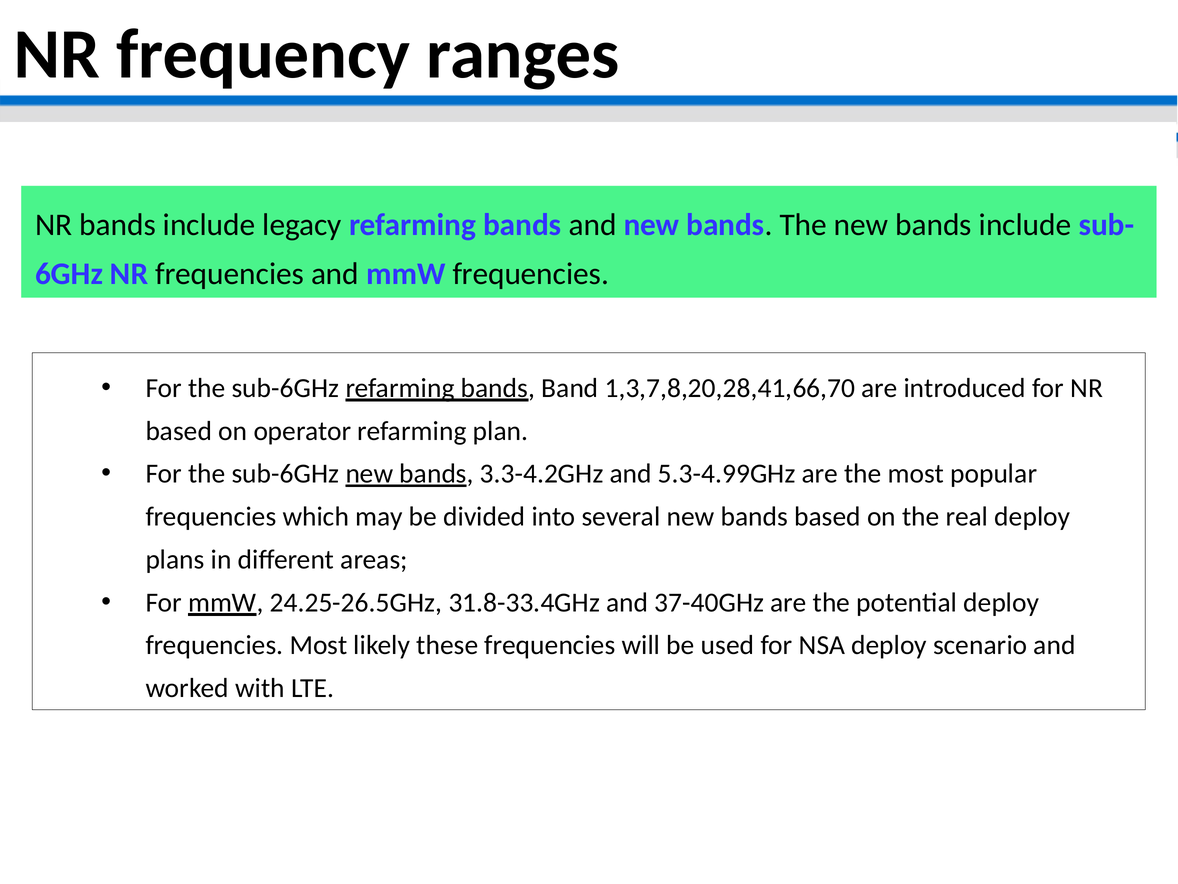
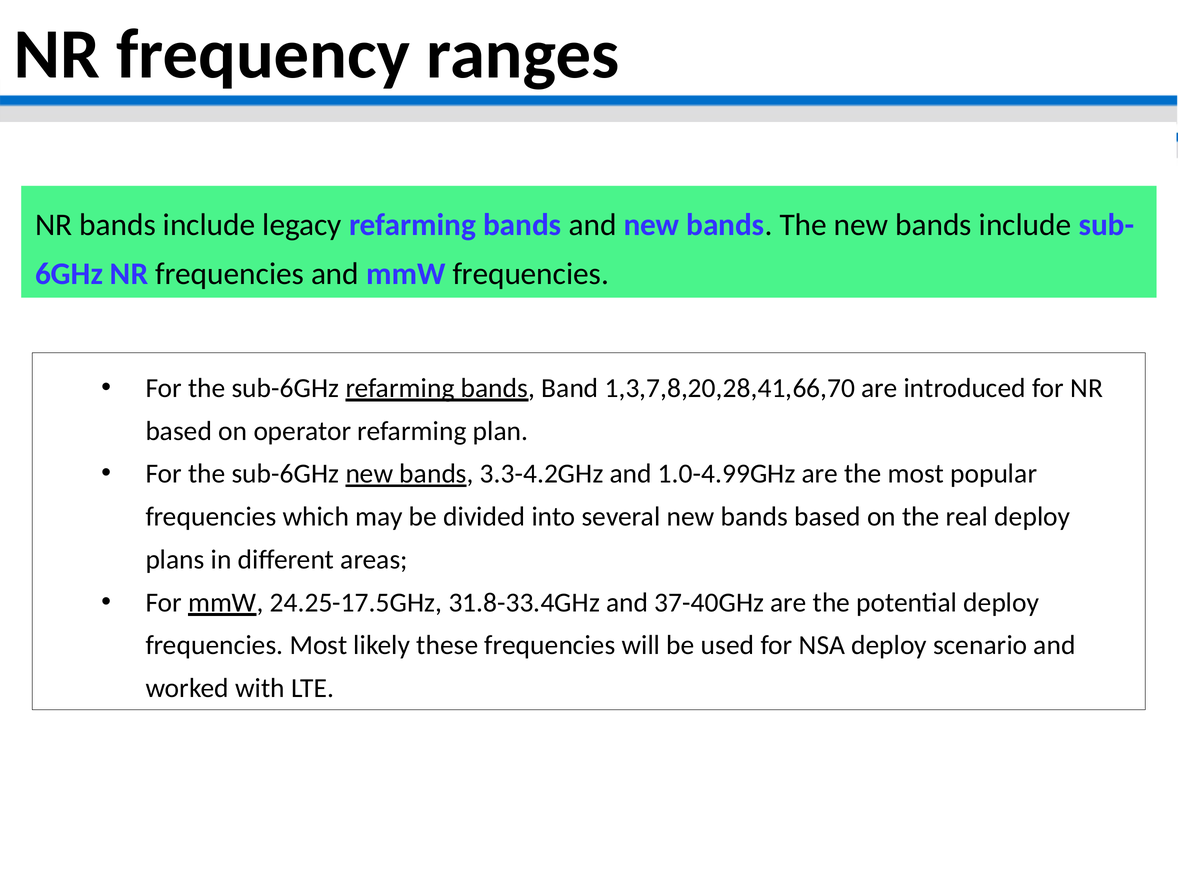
5.3-4.99GHz: 5.3-4.99GHz -> 1.0-4.99GHz (727, 474)
24.25-26.5GHz: 24.25-26.5GHz -> 24.25-17.5GHz (356, 602)
